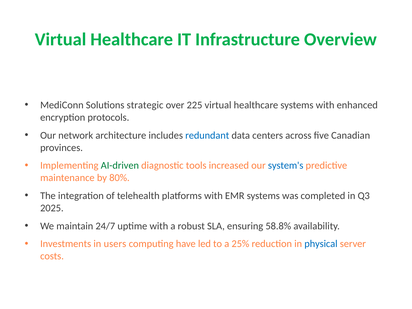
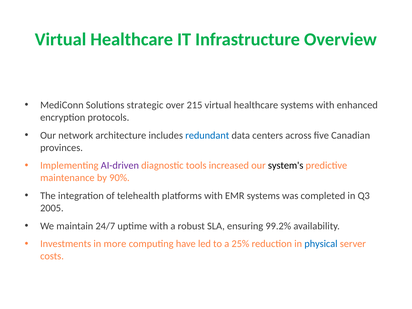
225: 225 -> 215 (195, 105)
AI-driven colour: green -> purple (120, 166)
system's colour: blue -> black (286, 166)
80%: 80% -> 90% (119, 178)
2025: 2025 -> 2005 (52, 208)
58.8%: 58.8% -> 99.2% (278, 226)
users: users -> more (115, 244)
